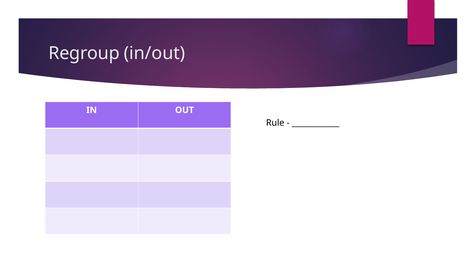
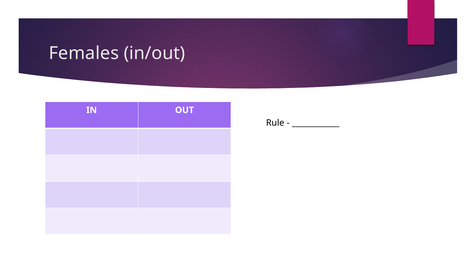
Regroup: Regroup -> Females (84, 53)
